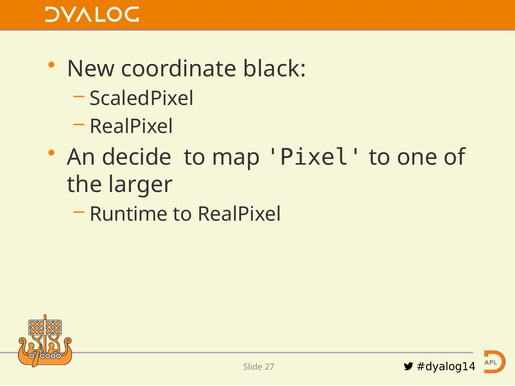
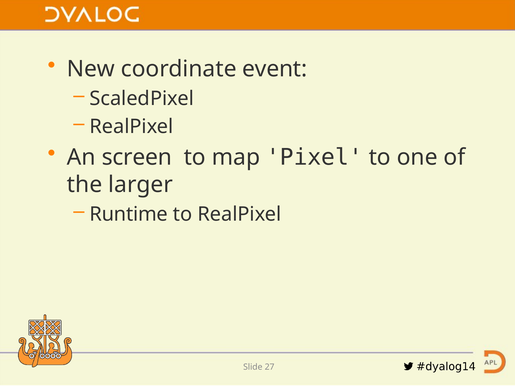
black: black -> event (275, 69)
decide: decide -> screen (137, 157)
